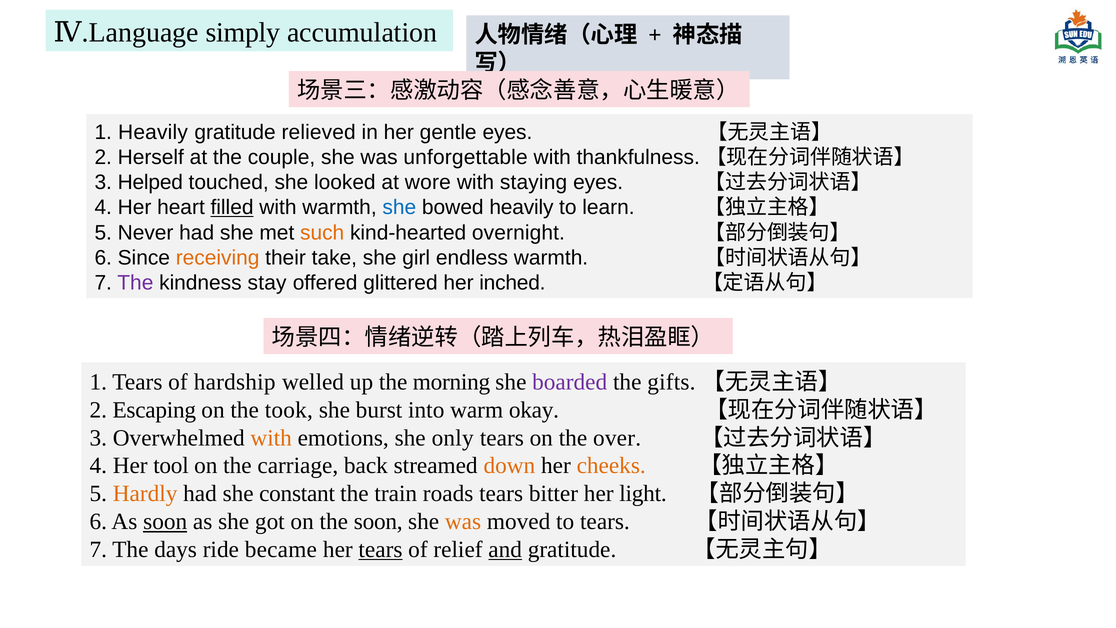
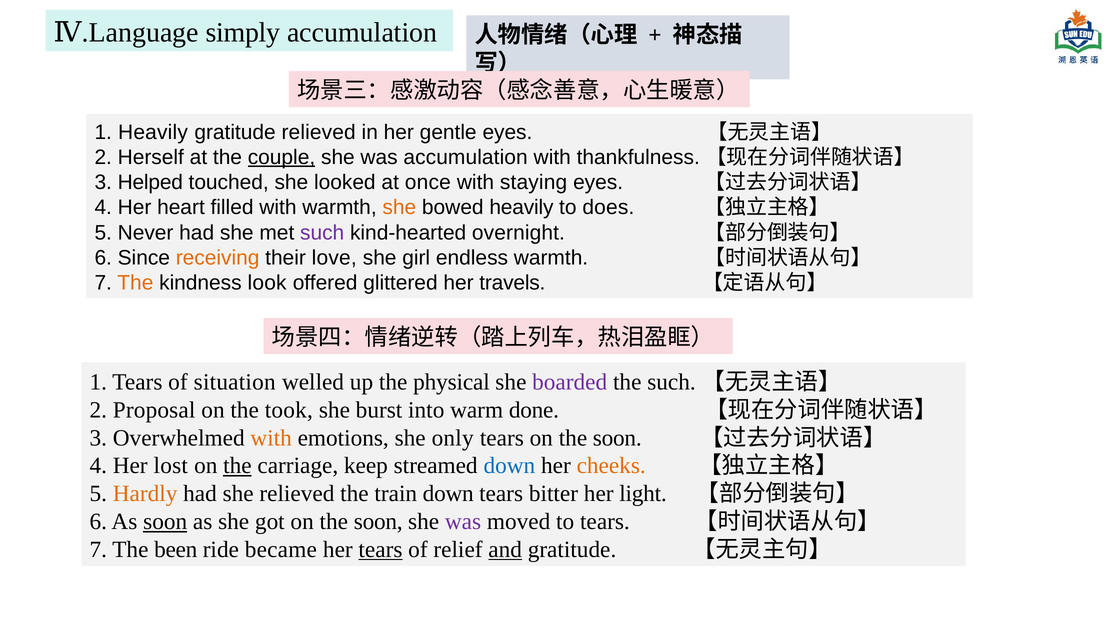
couple underline: none -> present (281, 157)
was unforgettable: unforgettable -> accumulation (466, 157)
wore: wore -> once (428, 182)
filled underline: present -> none (232, 207)
she colour: blue -> orange (399, 207)
learn: learn -> does (608, 207)
such colour: orange -> purple (322, 233)
take: take -> love (334, 258)
The colour: purple -> orange (135, 283)
stay: stay -> look (267, 283)
inched: inched -> travels (512, 283)
hardship: hardship -> situation (235, 382)
morning: morning -> physical (451, 382)
the gifts: gifts -> such (672, 382)
Escaping: Escaping -> Proposal (154, 410)
okay: okay -> done (534, 410)
tears on the over: over -> soon (617, 438)
tool: tool -> lost (171, 466)
the underline: none -> present (237, 466)
back: back -> keep (366, 466)
down colour: orange -> blue (509, 466)
she constant: constant -> relieved (297, 493)
train roads: roads -> down (448, 493)
was colour: orange -> purple (463, 521)
days: days -> been (176, 549)
